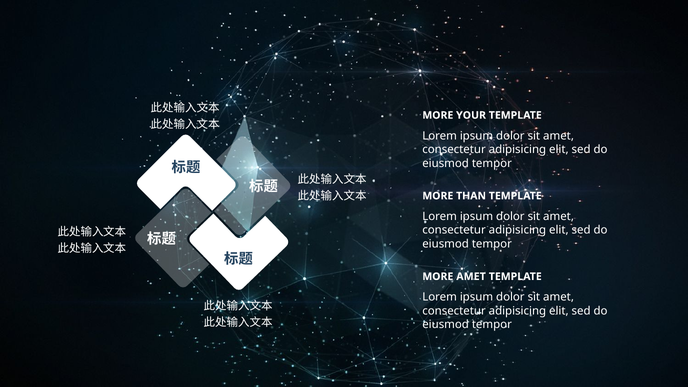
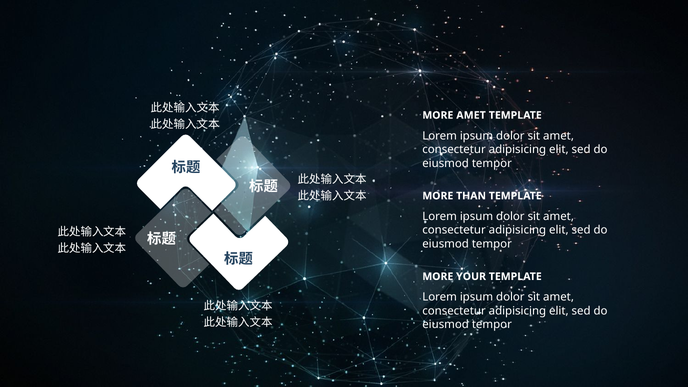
MORE YOUR: YOUR -> AMET (471, 115)
MORE AMET: AMET -> YOUR (471, 277)
